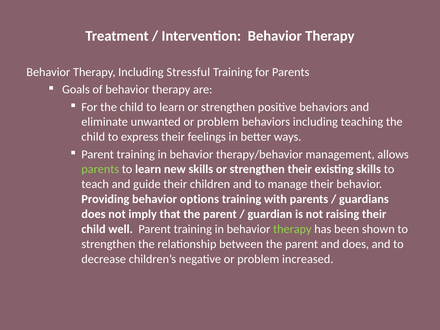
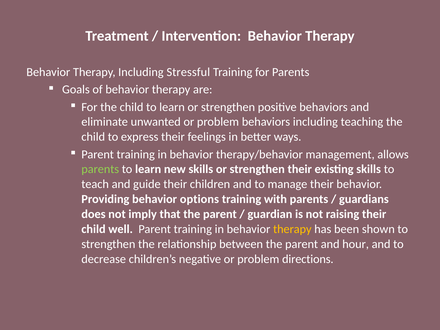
therapy colour: light green -> yellow (292, 229)
and does: does -> hour (356, 244)
increased: increased -> directions (308, 259)
